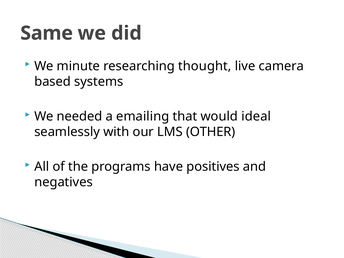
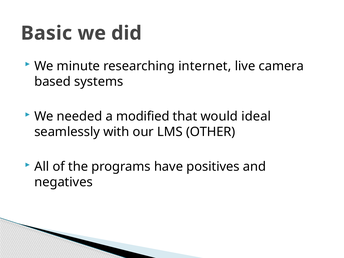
Same: Same -> Basic (46, 33)
thought: thought -> internet (205, 66)
emailing: emailing -> modified (143, 116)
